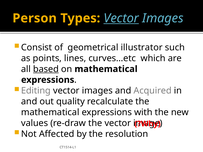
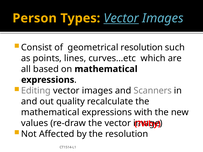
geometrical illustrator: illustrator -> resolution (142, 47)
based underline: present -> none (46, 69)
Acquired: Acquired -> Scanners (153, 91)
